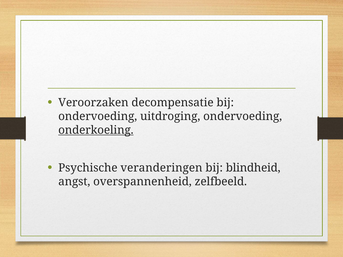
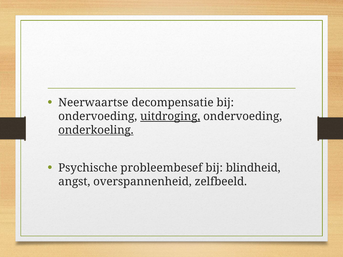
Veroorzaken: Veroorzaken -> Neerwaartse (93, 103)
uitdroging underline: none -> present (170, 117)
veranderingen: veranderingen -> probleembesef (161, 168)
